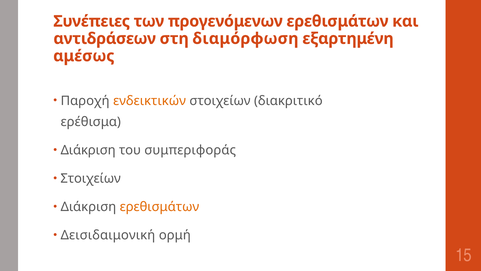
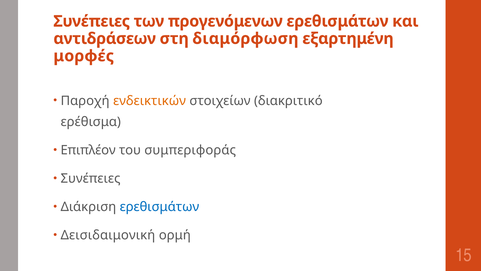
αμέσως: αμέσως -> μορφές (84, 56)
Διάκριση: Διάκριση -> Επιπλέον (88, 150)
Στοιχείων: Στοιχείων -> Συνέπειες (91, 178)
ερεθισμάτων colour: orange -> blue (159, 207)
